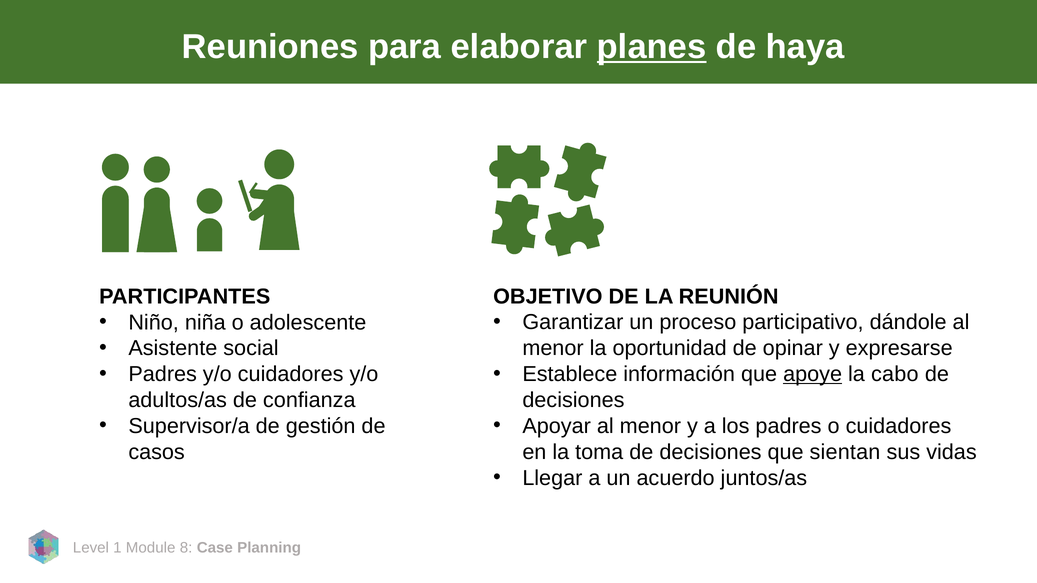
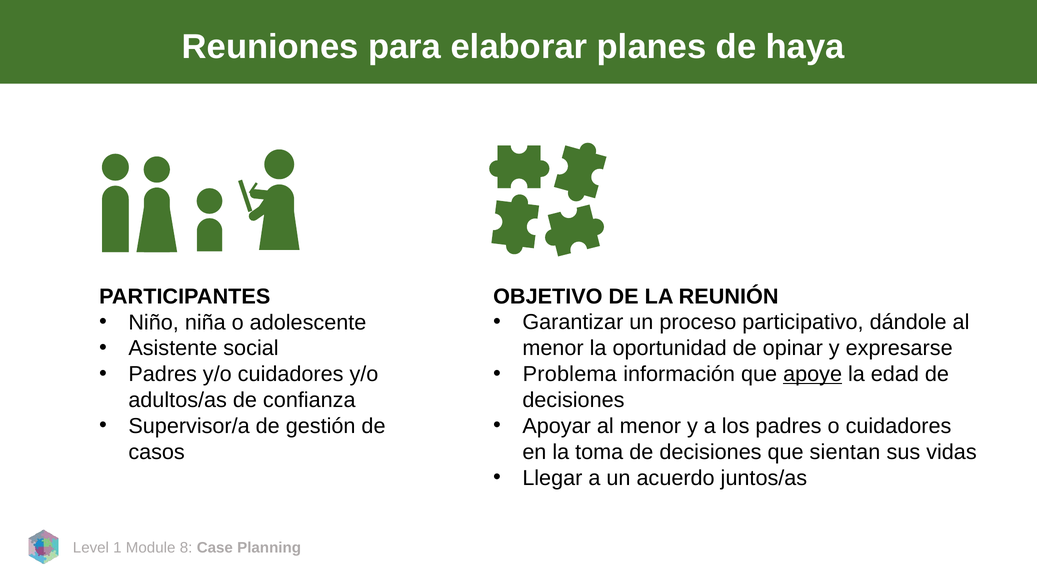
planes underline: present -> none (652, 47)
Establece: Establece -> Problema (570, 374)
cabo: cabo -> edad (895, 374)
